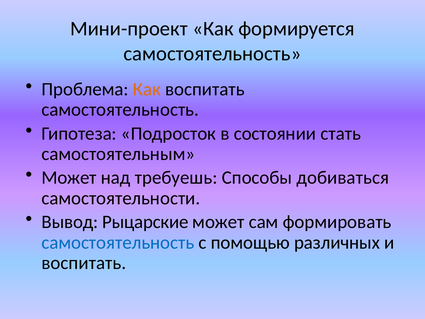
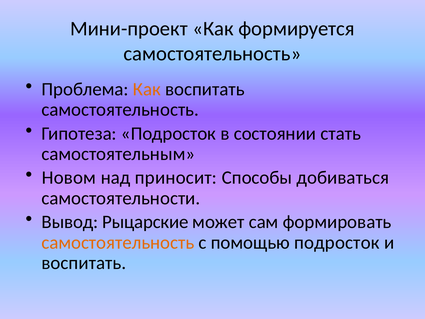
Может: Может -> Новом (69, 178)
требуешь: требуешь -> приносит (176, 178)
самостоятельность colour: blue -> orange (118, 242)
помощью различных: различных -> подросток (337, 242)
